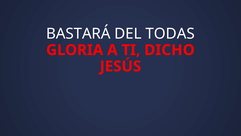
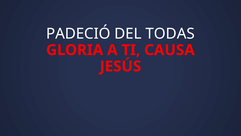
BASTARÁ: BASTARÁ -> PADECIÓ (78, 34)
DICHO: DICHO -> CAUSA (169, 50)
